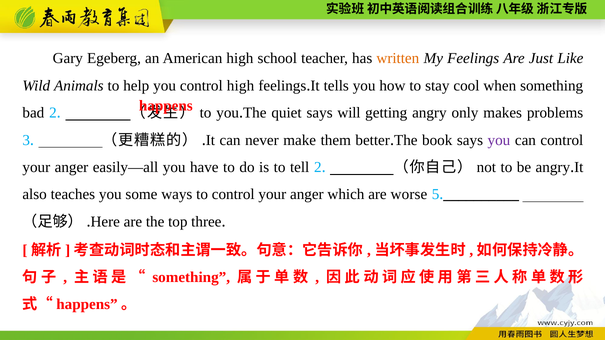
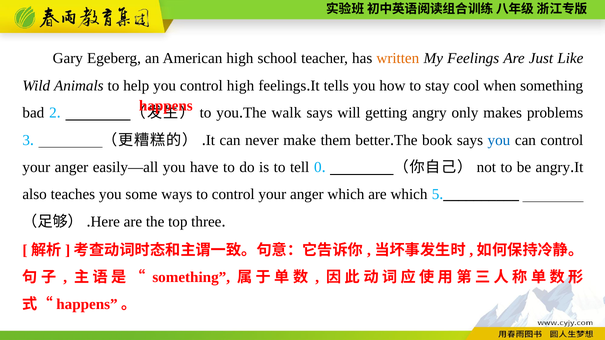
quiet: quiet -> walk (286, 113)
you colour: purple -> blue (499, 140)
tell 2: 2 -> 0 (318, 167)
are worse: worse -> which (409, 195)
